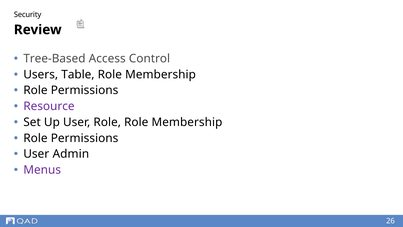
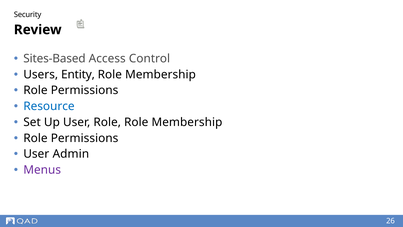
Tree-Based: Tree-Based -> Sites-Based (54, 58)
Table: Table -> Entity (78, 74)
Resource colour: purple -> blue (49, 106)
